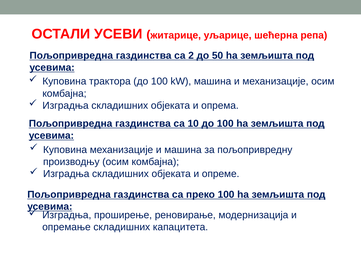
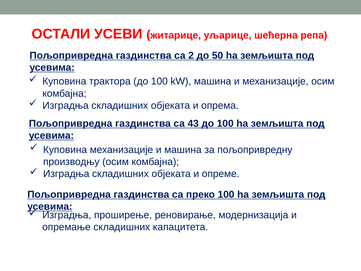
10: 10 -> 43 (193, 123)
